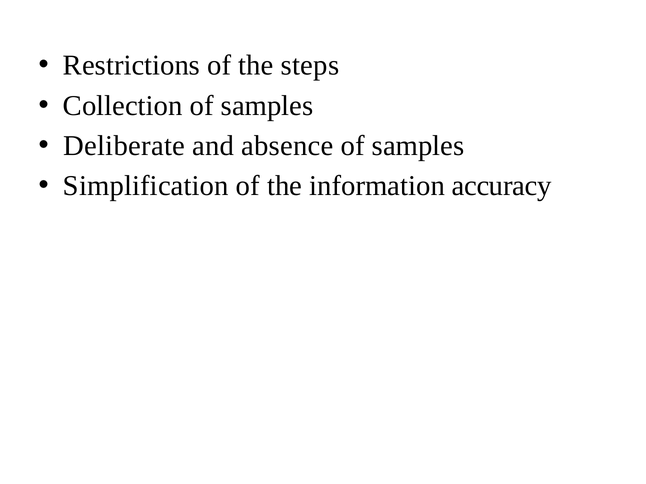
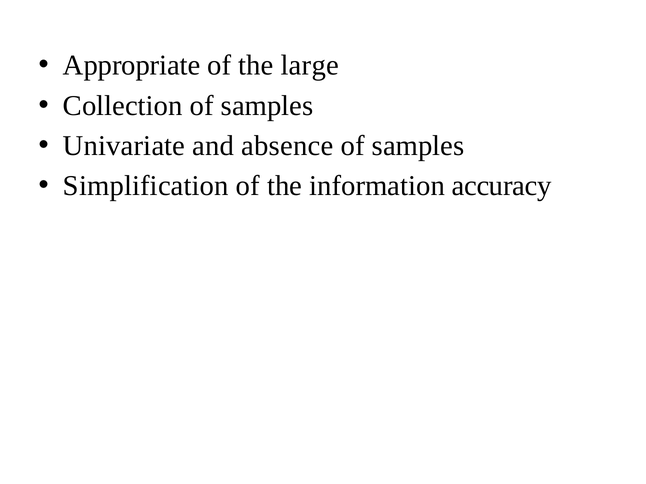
Restrictions: Restrictions -> Appropriate (132, 66)
steps: steps -> large (310, 66)
Deliberate: Deliberate -> Univariate (124, 146)
